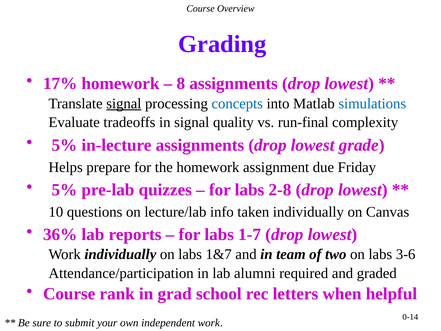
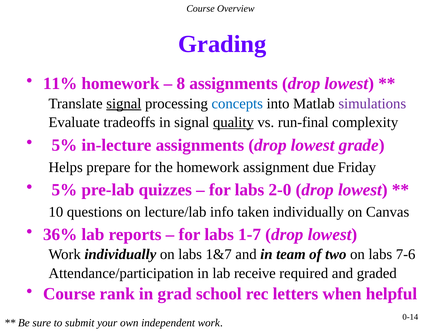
17%: 17% -> 11% (60, 84)
simulations colour: blue -> purple (372, 103)
quality underline: none -> present (233, 122)
2-8: 2-8 -> 2-0 (280, 190)
3-6: 3-6 -> 7-6 (406, 254)
alumni: alumni -> receive (255, 273)
